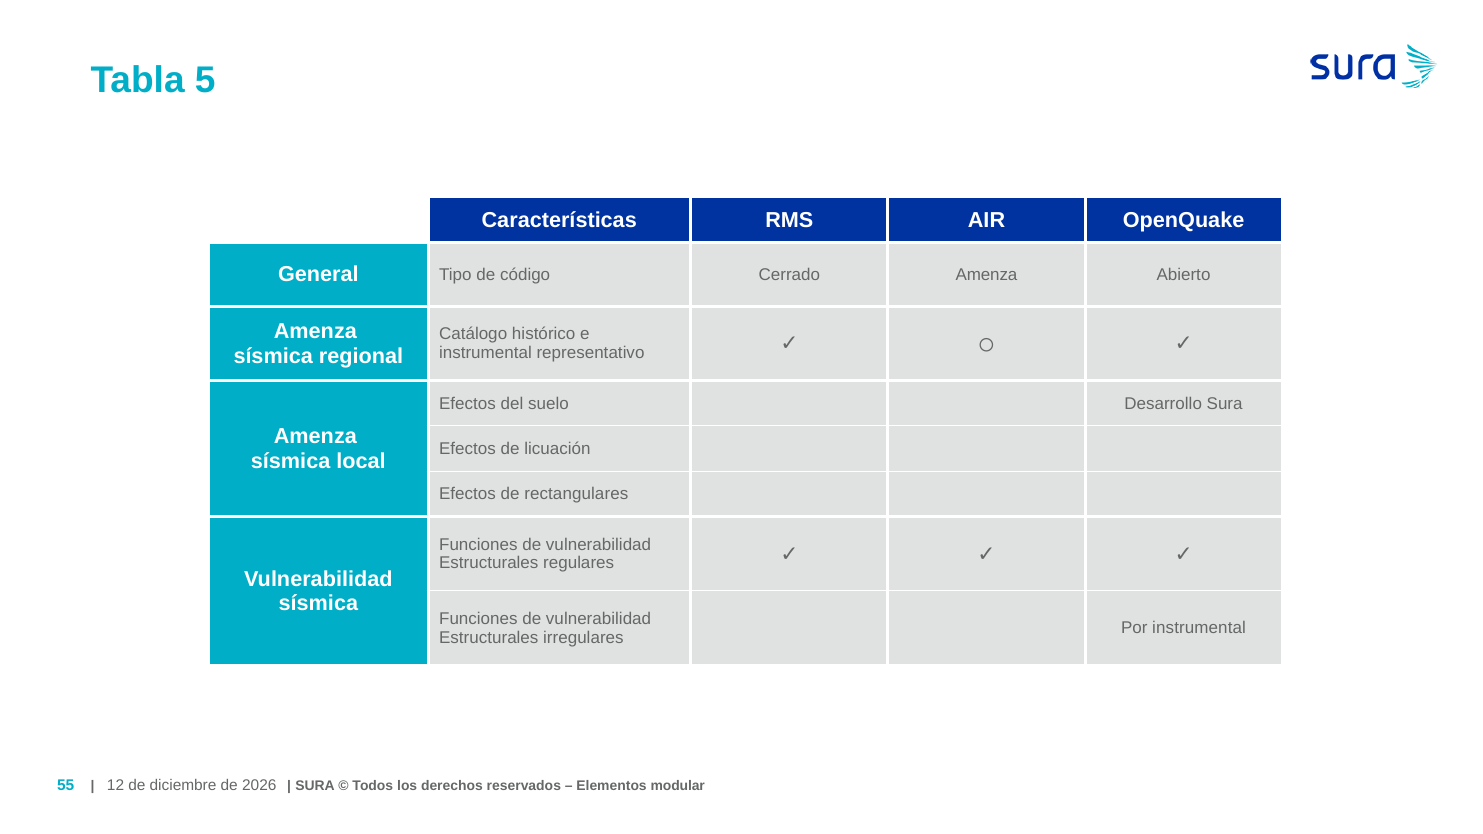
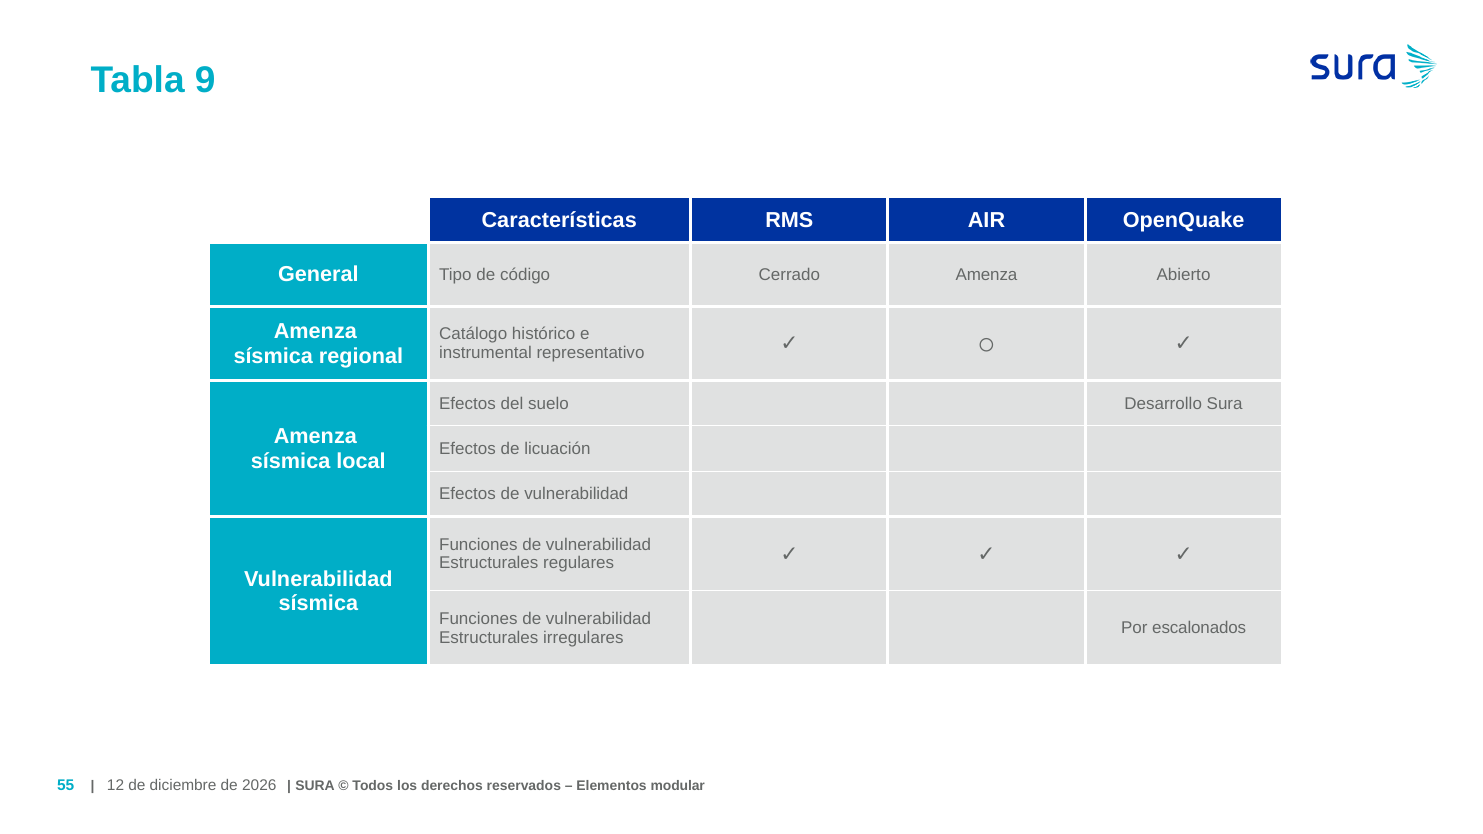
5: 5 -> 9 (205, 80)
Efectos de rectangulares: rectangulares -> vulnerabilidad (576, 494)
Por instrumental: instrumental -> escalonados (1199, 629)
